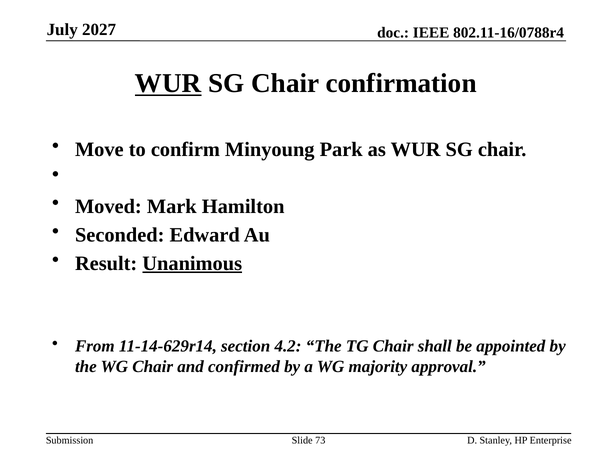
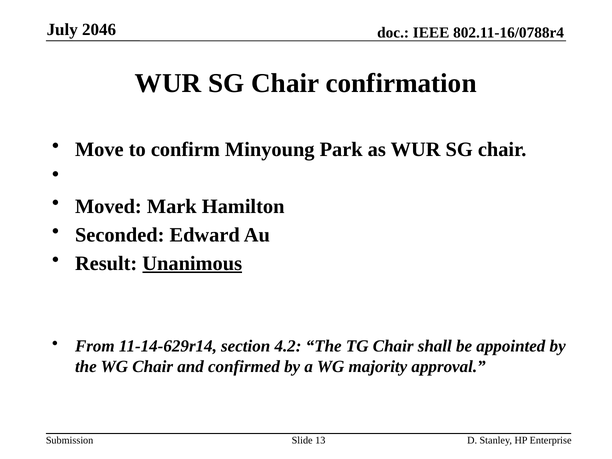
2027: 2027 -> 2046 (99, 30)
WUR underline: present -> none (168, 83)
73: 73 -> 13 (320, 440)
